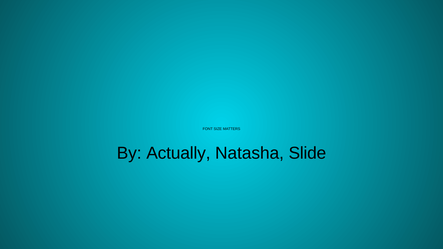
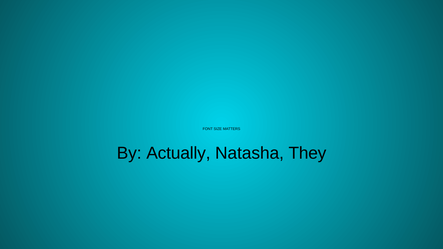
Slide: Slide -> They (307, 153)
